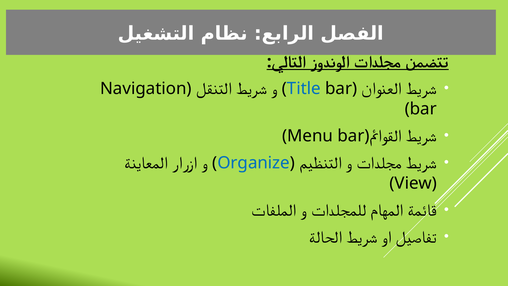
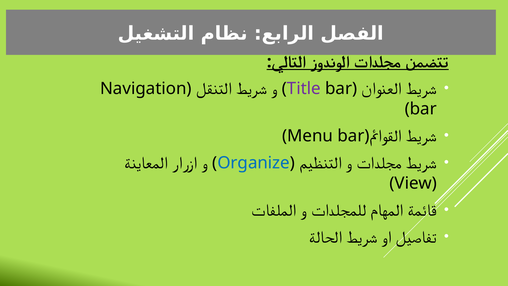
Title colour: blue -> purple (304, 89)
